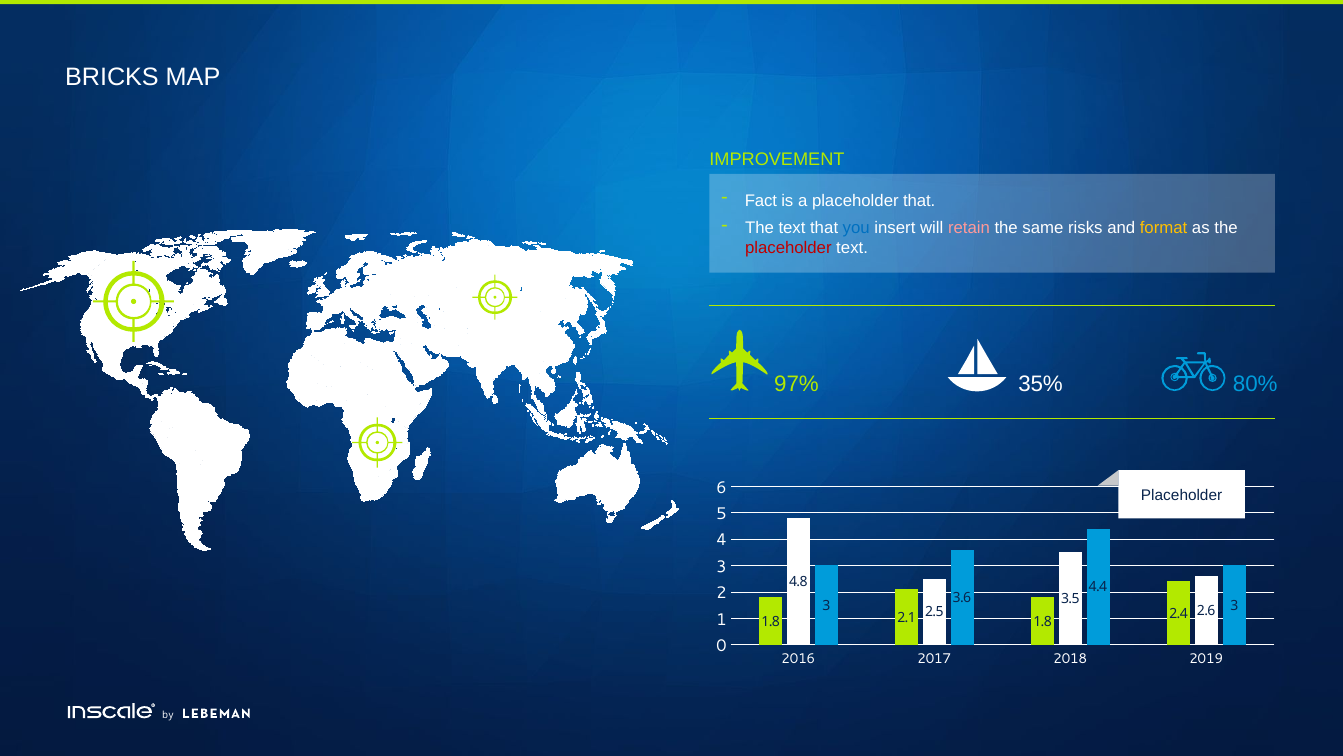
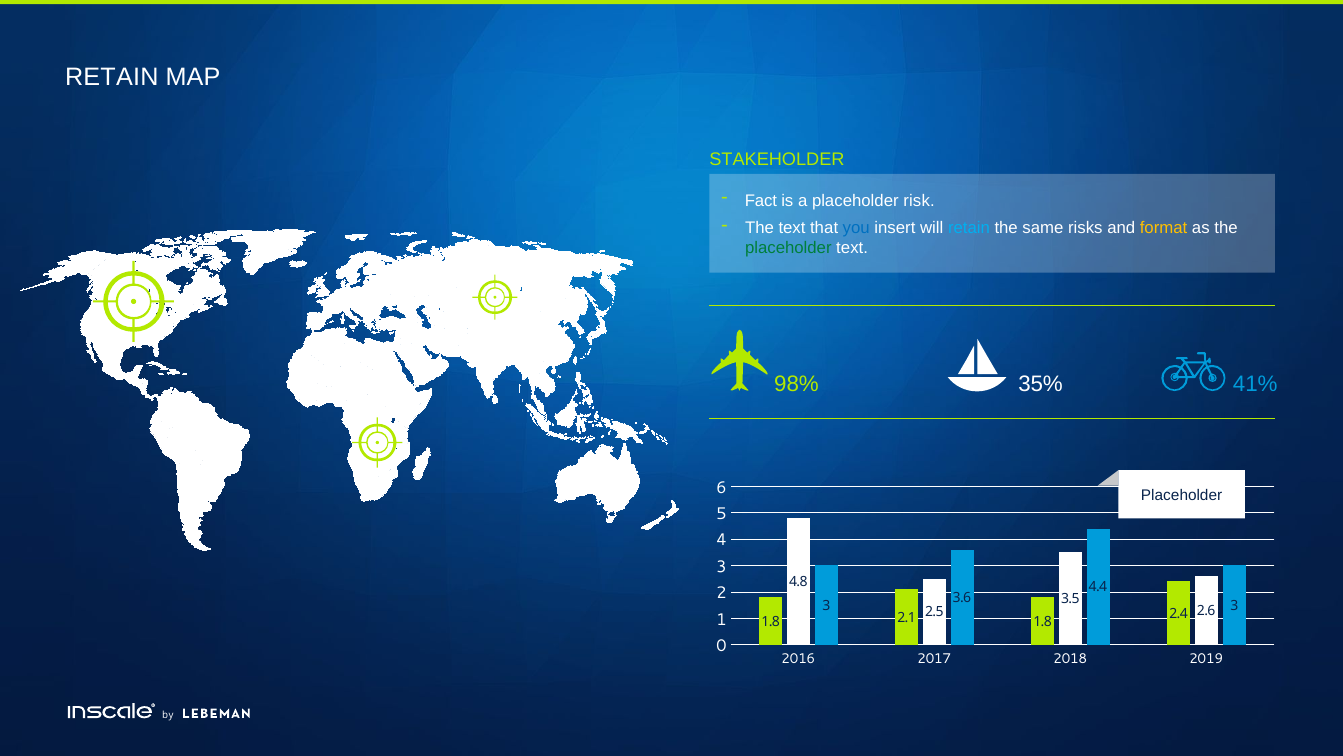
BRICKS: BRICKS -> RETAIN (112, 77)
IMPROVEMENT: IMPROVEMENT -> STAKEHOLDER (777, 159)
placeholder that: that -> risk (919, 201)
retain colour: pink -> light blue (969, 228)
placeholder colour: red -> green (788, 248)
97%: 97% -> 98% (797, 384)
80%: 80% -> 41% (1255, 384)
